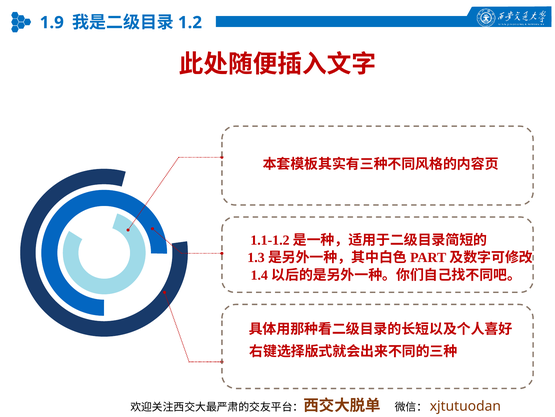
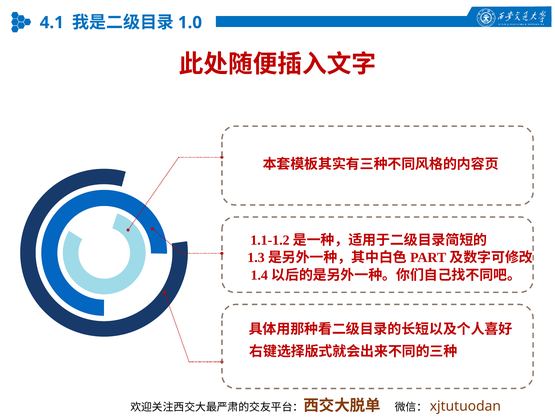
1.9: 1.9 -> 4.1 (52, 23)
1.2: 1.2 -> 1.0 (190, 23)
